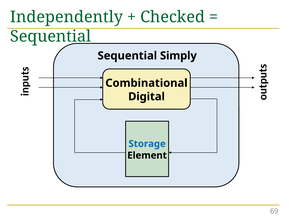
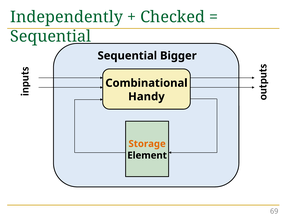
Simply: Simply -> Bigger (178, 56)
Digital: Digital -> Handy (146, 96)
Storage colour: blue -> orange (147, 144)
